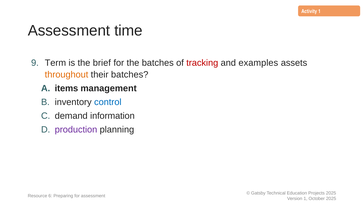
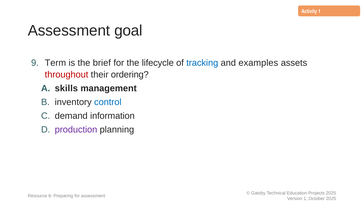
time: time -> goal (128, 31)
the batches: batches -> lifecycle (158, 63)
tracking colour: red -> blue (202, 63)
throughout colour: orange -> red (67, 75)
their batches: batches -> ordering (130, 75)
items: items -> skills (66, 88)
